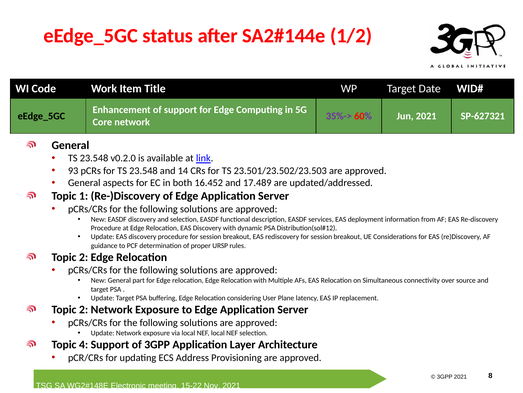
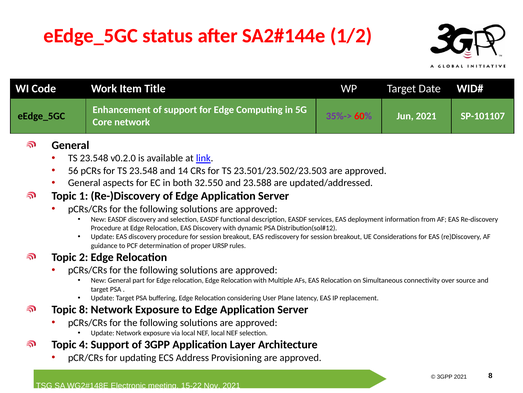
SP-627321: SP-627321 -> SP-101107 (483, 116)
93: 93 -> 56 (73, 170)
16.452: 16.452 -> 32.550 (209, 183)
17.489: 17.489 -> 23.588 (257, 183)
2: 2 -> 8 (84, 309)
